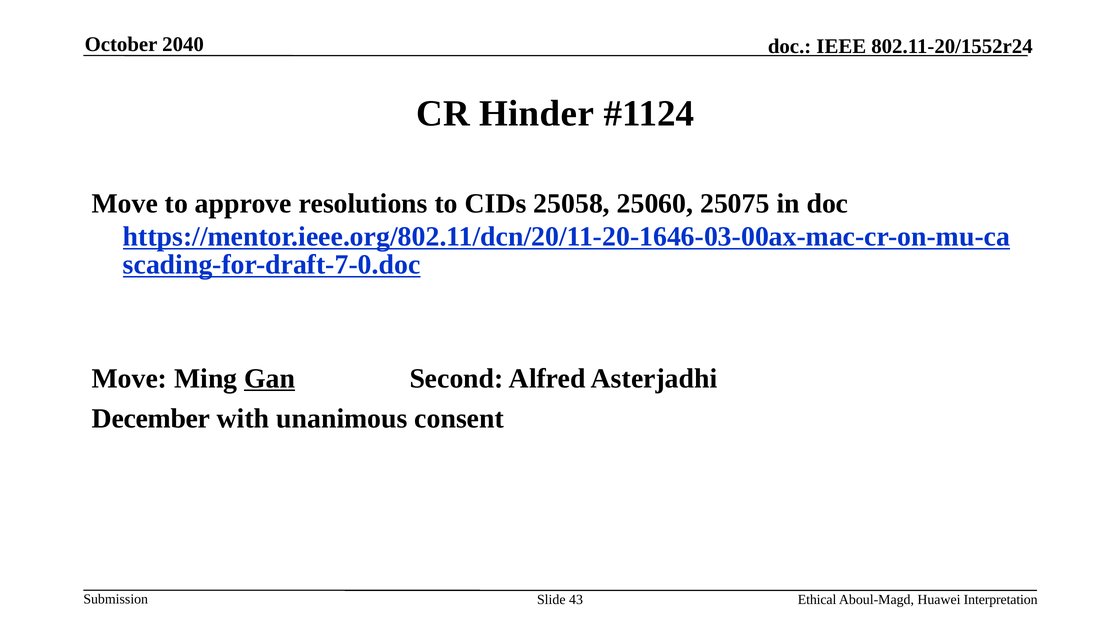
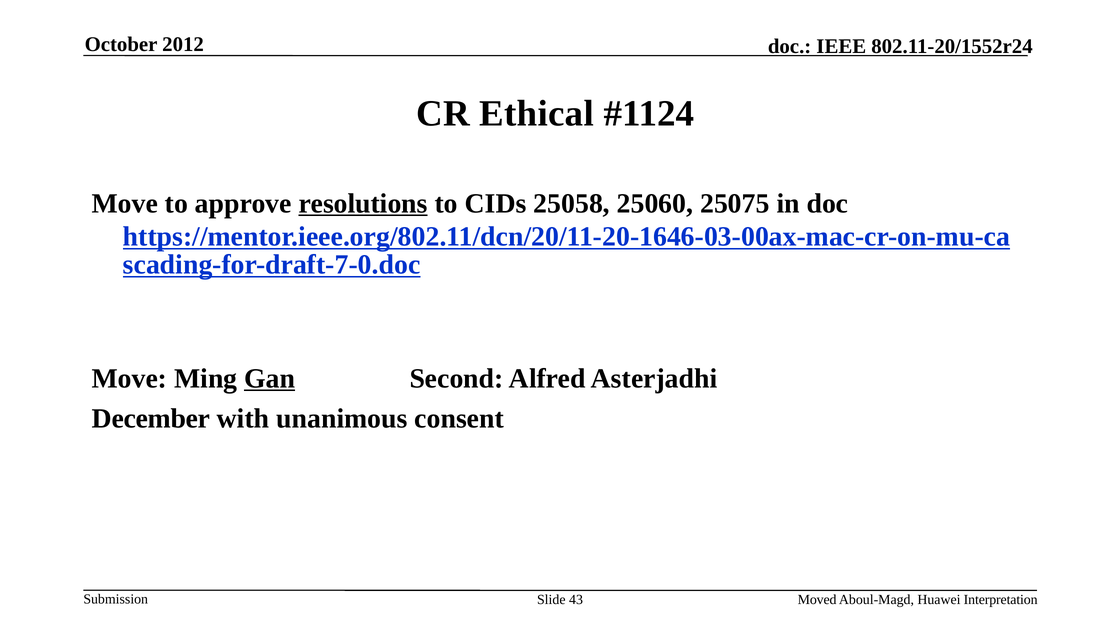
2040: 2040 -> 2012 (183, 44)
Hinder: Hinder -> Ethical (537, 114)
resolutions underline: none -> present (363, 203)
Ethical: Ethical -> Moved (817, 599)
